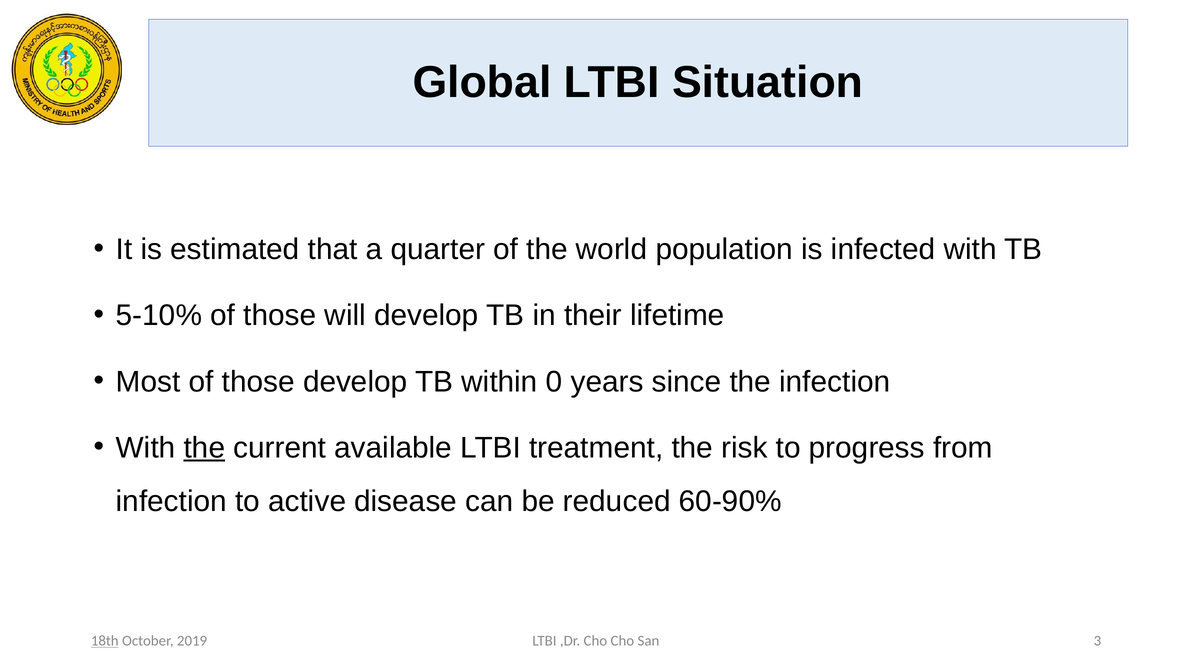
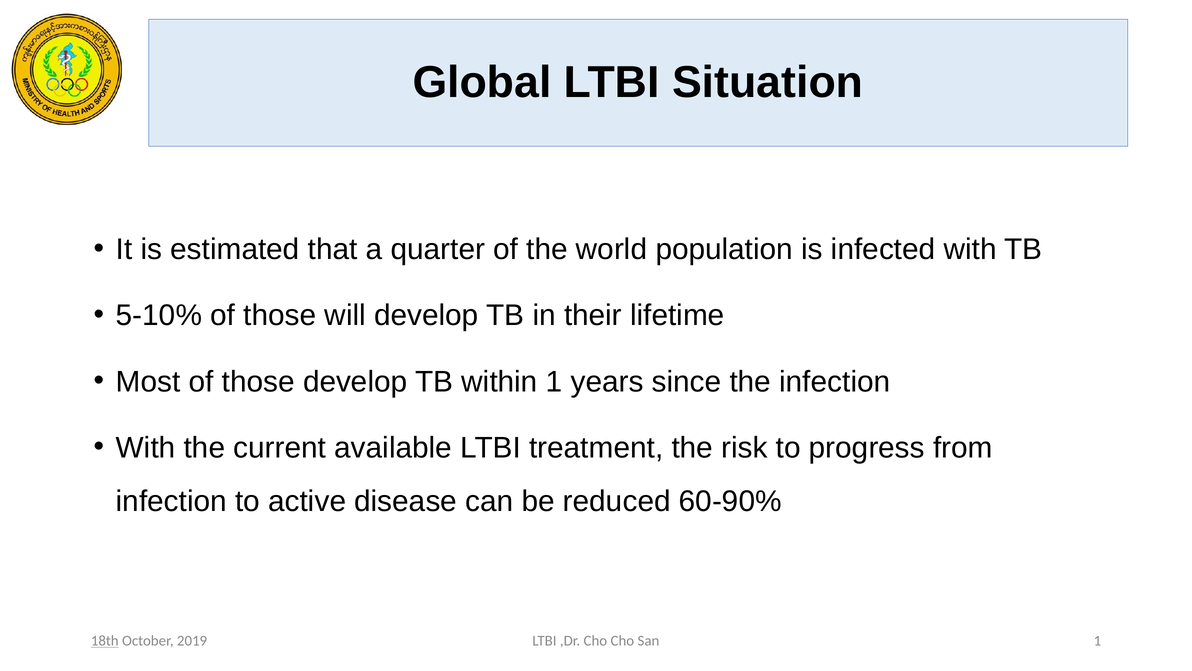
within 0: 0 -> 1 (554, 381)
the underline: present -> none (204, 447)
San 3: 3 -> 1 (1097, 640)
